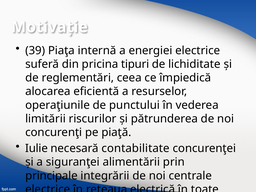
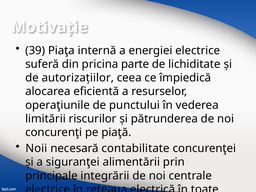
tipuri: tipuri -> parte (135, 64)
reglementări: reglementări -> autorizaţiilor (78, 78)
Iulie: Iulie -> Noii (36, 148)
